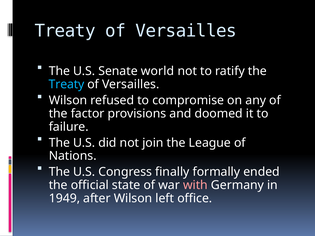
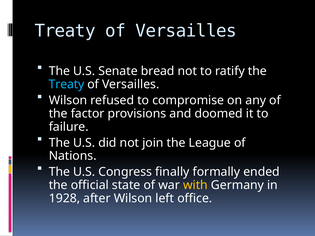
world: world -> bread (158, 71)
with colour: pink -> yellow (195, 185)
1949: 1949 -> 1928 (64, 199)
